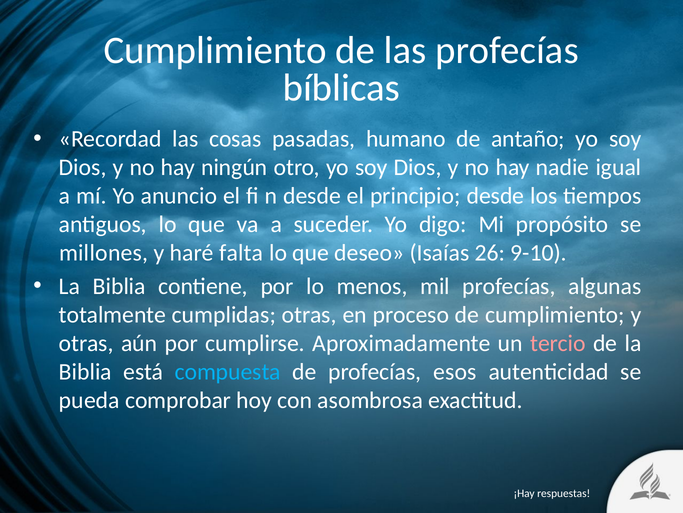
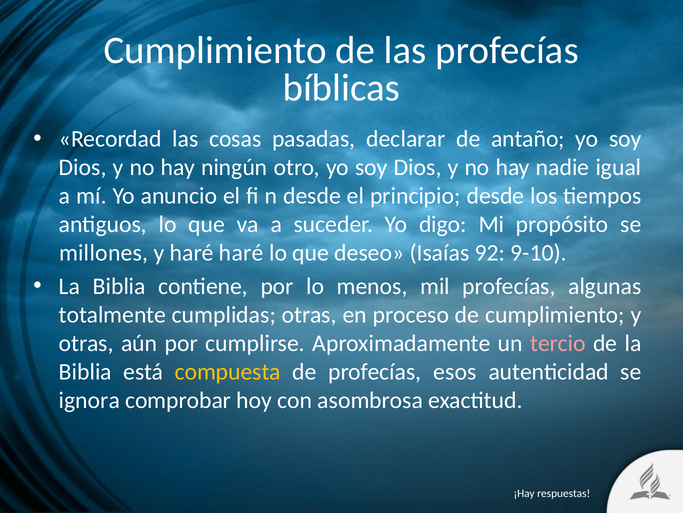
humano: humano -> declarar (406, 139)
haré falta: falta -> haré (241, 253)
26: 26 -> 92 (490, 253)
compuesta colour: light blue -> yellow (228, 371)
pueda: pueda -> ignora (89, 400)
